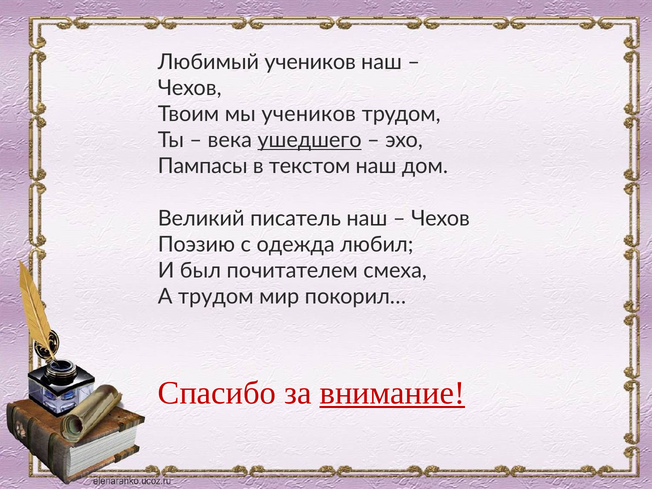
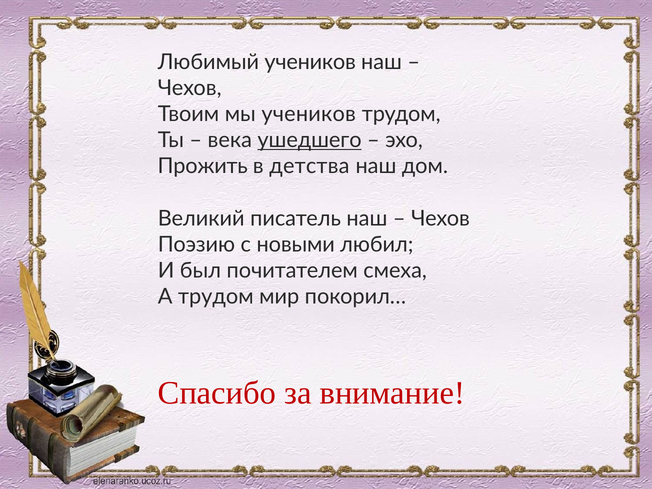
Пампасы: Пампасы -> Прожить (203, 166)
текстом: текстом -> детства (309, 166)
одежда: одежда -> новыми (296, 245)
внимание underline: present -> none (392, 393)
